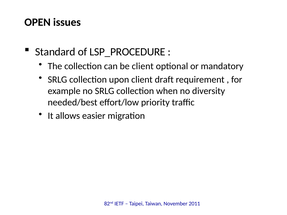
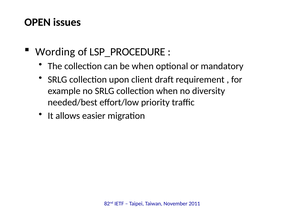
Standard: Standard -> Wording (55, 52)
be client: client -> when (143, 66)
